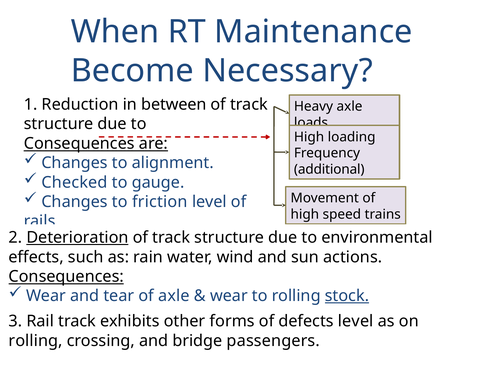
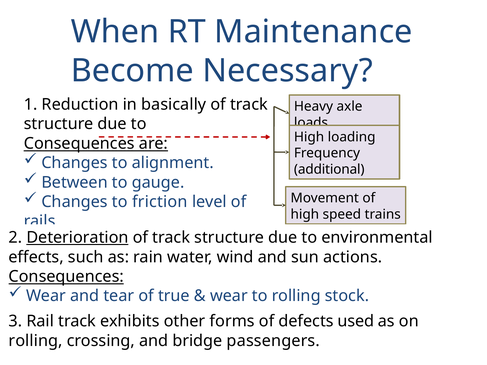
between: between -> basically (174, 105)
Checked: Checked -> Between (75, 182)
of axle: axle -> true (174, 296)
stock underline: present -> none (347, 296)
defects level: level -> used (356, 321)
